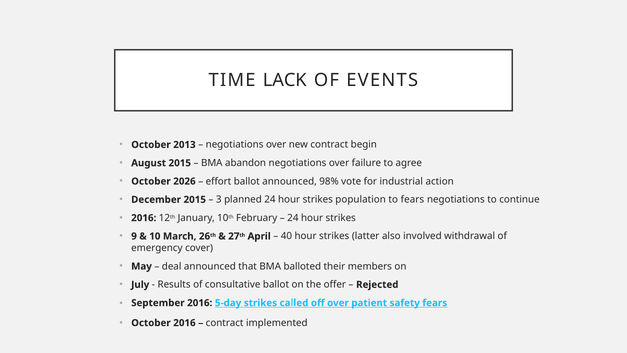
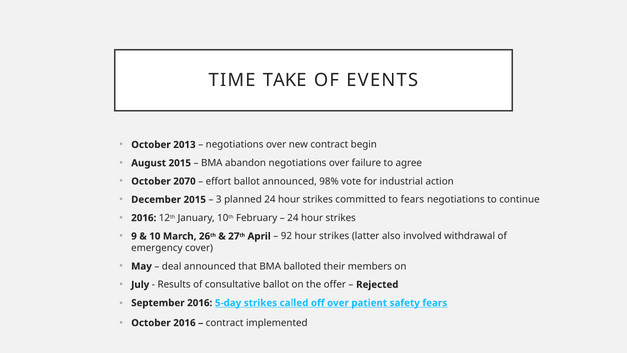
LACK: LACK -> TAKE (285, 80)
2026: 2026 -> 2070 (184, 181)
population: population -> committed (361, 199)
40: 40 -> 92 (286, 236)
